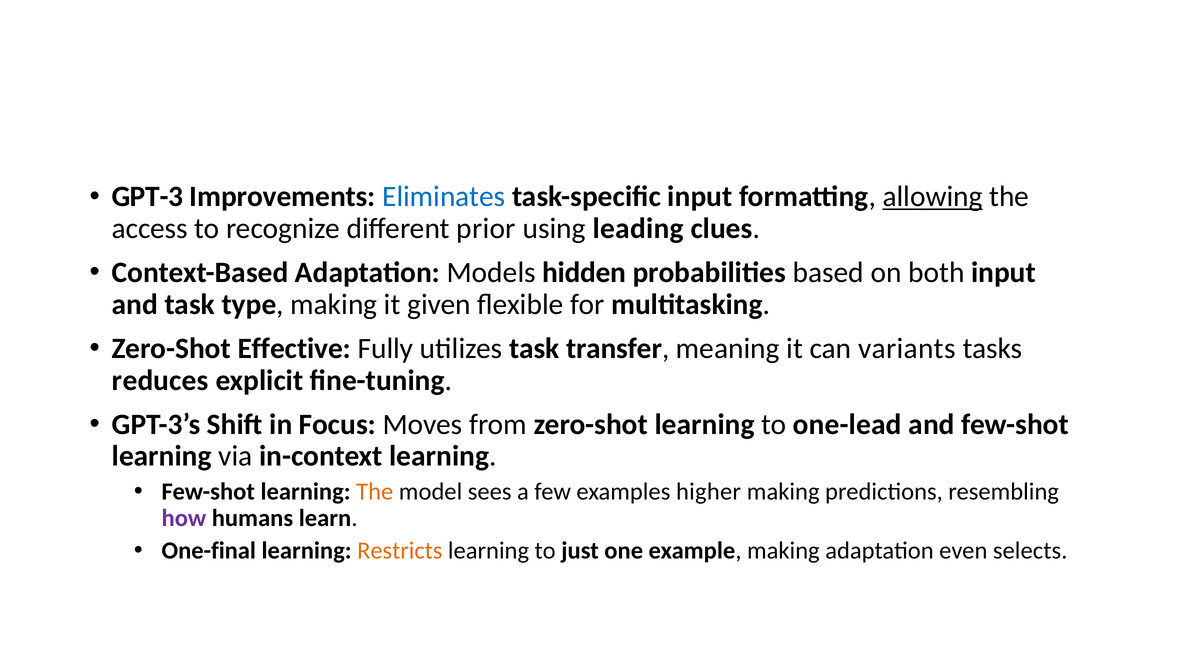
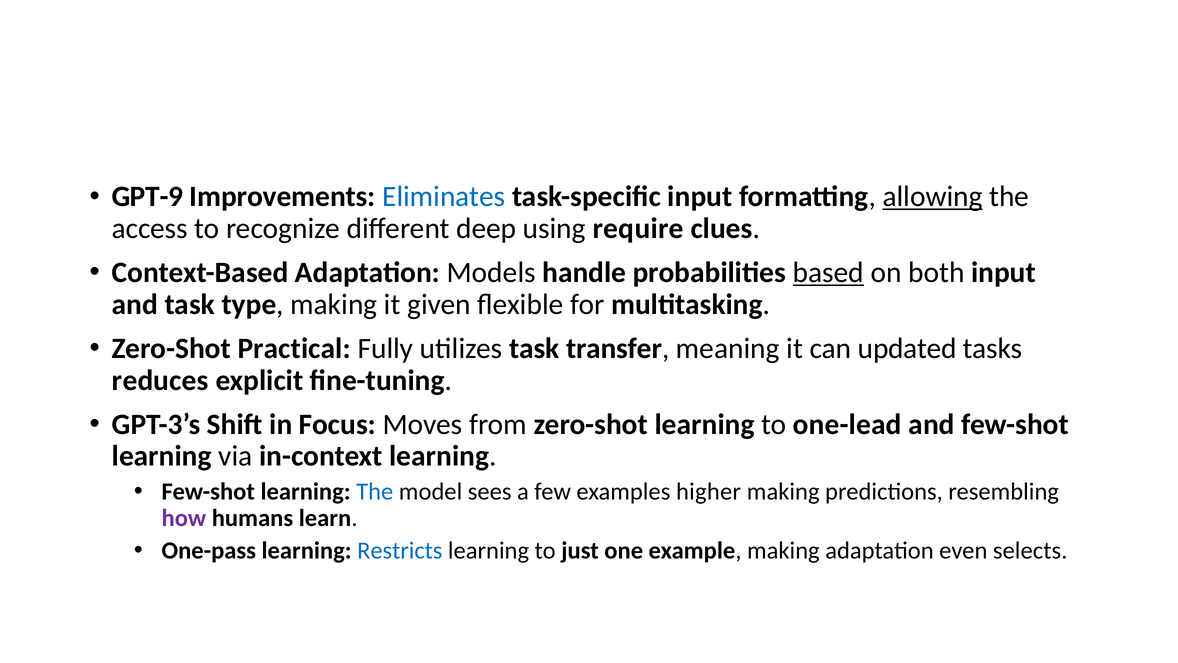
GPT-3: GPT-3 -> GPT-9 (147, 197)
prior: prior -> deep (486, 228)
leading: leading -> require (638, 228)
hidden: hidden -> handle (584, 272)
based underline: none -> present (828, 272)
Effective: Effective -> Practical (294, 348)
variants: variants -> updated (907, 348)
The colour: orange -> blue (375, 491)
One-final: One-final -> One-pass (209, 550)
Restricts colour: orange -> blue (400, 550)
